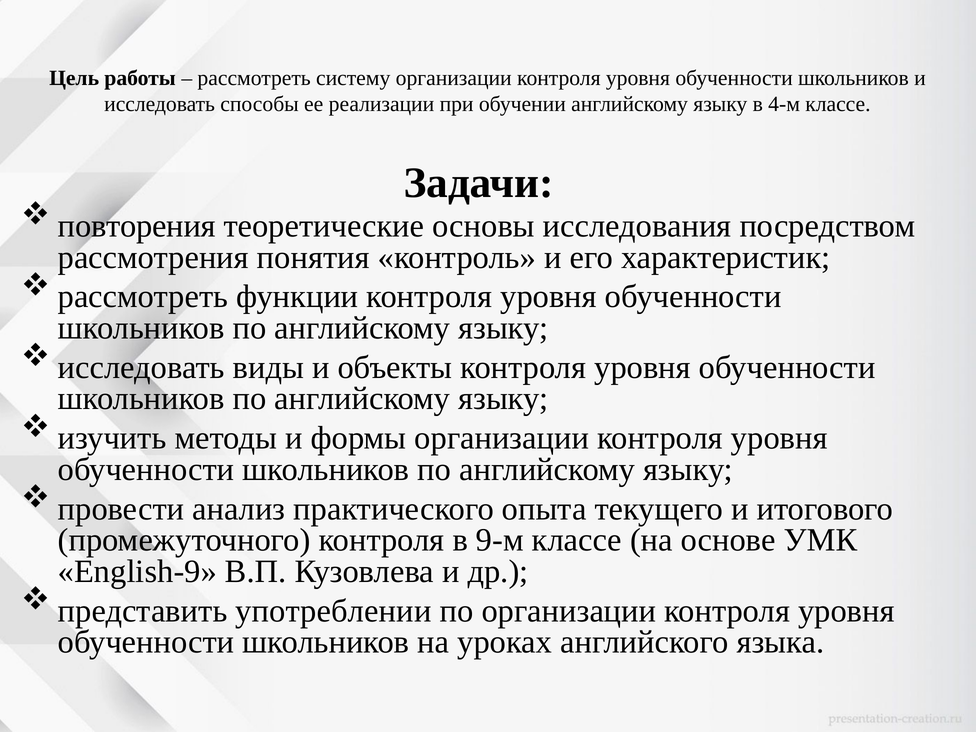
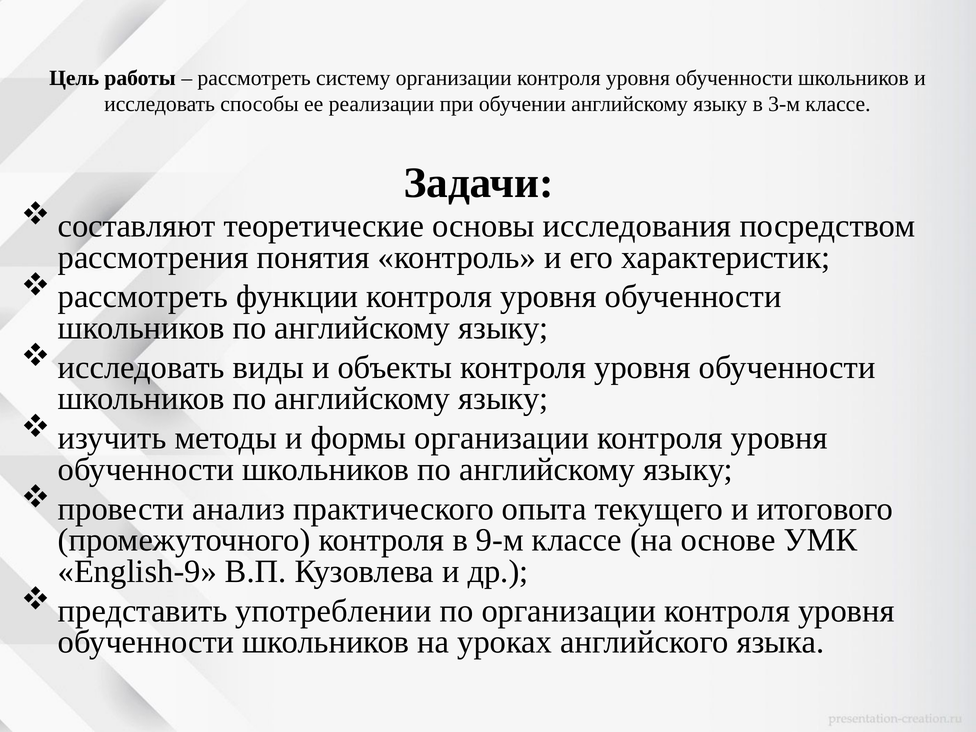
4-м: 4-м -> 3-м (784, 104)
повторения: повторения -> составляют (137, 226)
